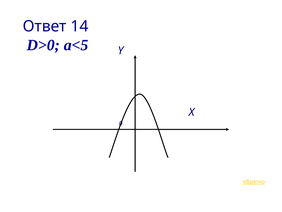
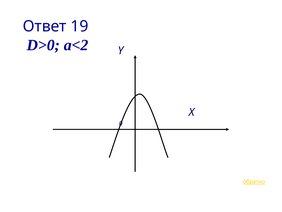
14: 14 -> 19 (79, 26)
a<5: a<5 -> a<2 (76, 45)
